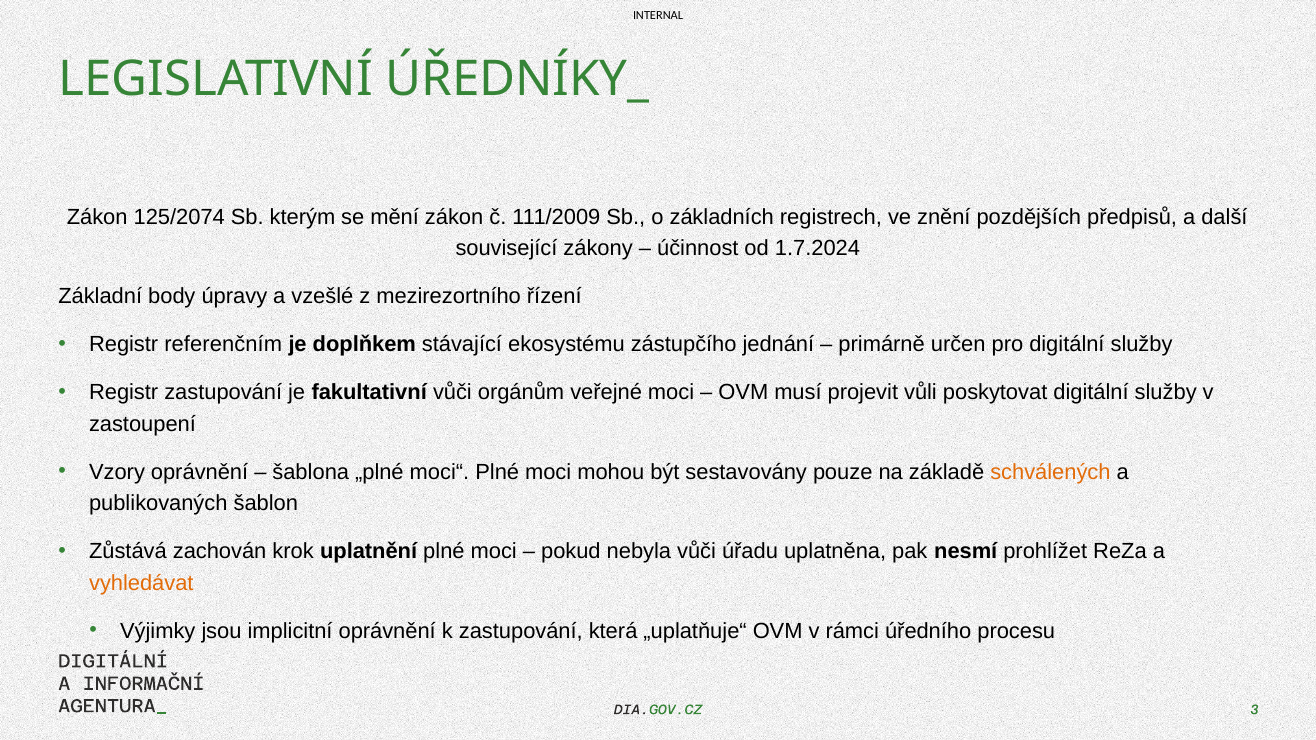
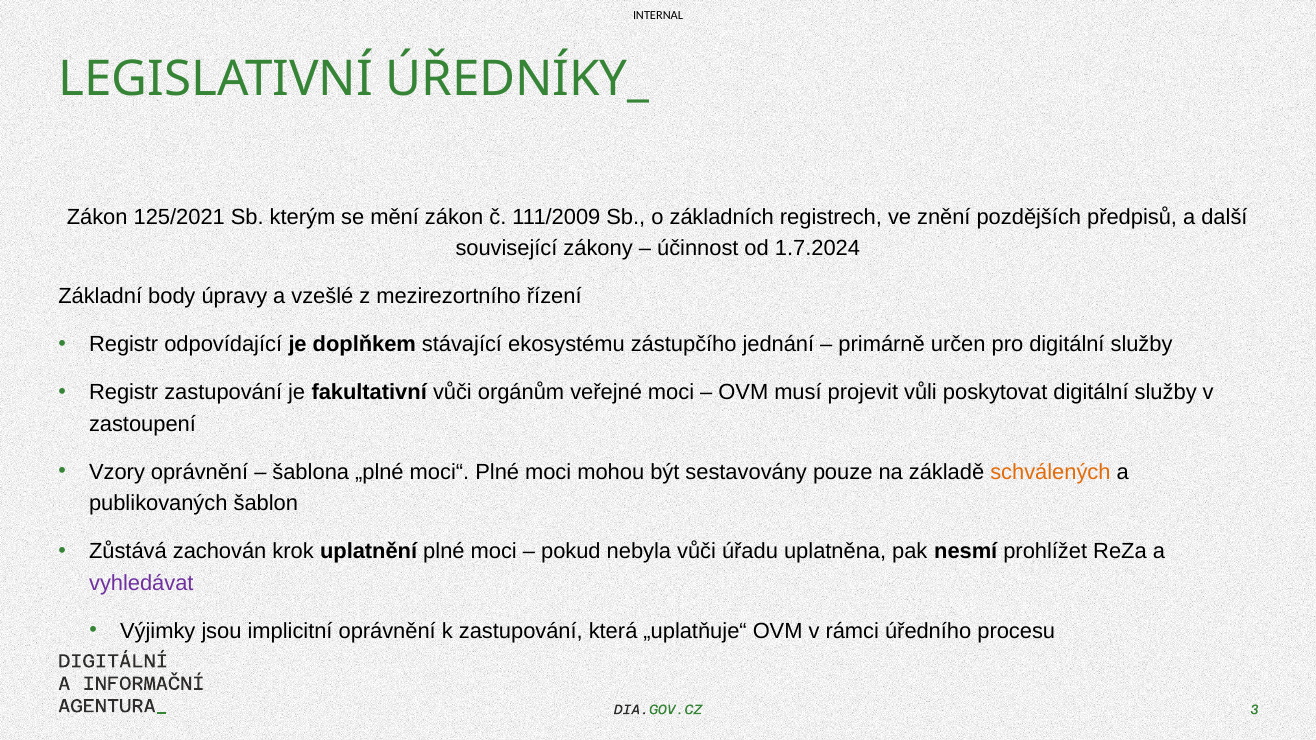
125/2074: 125/2074 -> 125/2021 (179, 217)
referenčním: referenčním -> odpovídající (223, 344)
vyhledávat colour: orange -> purple (141, 583)
